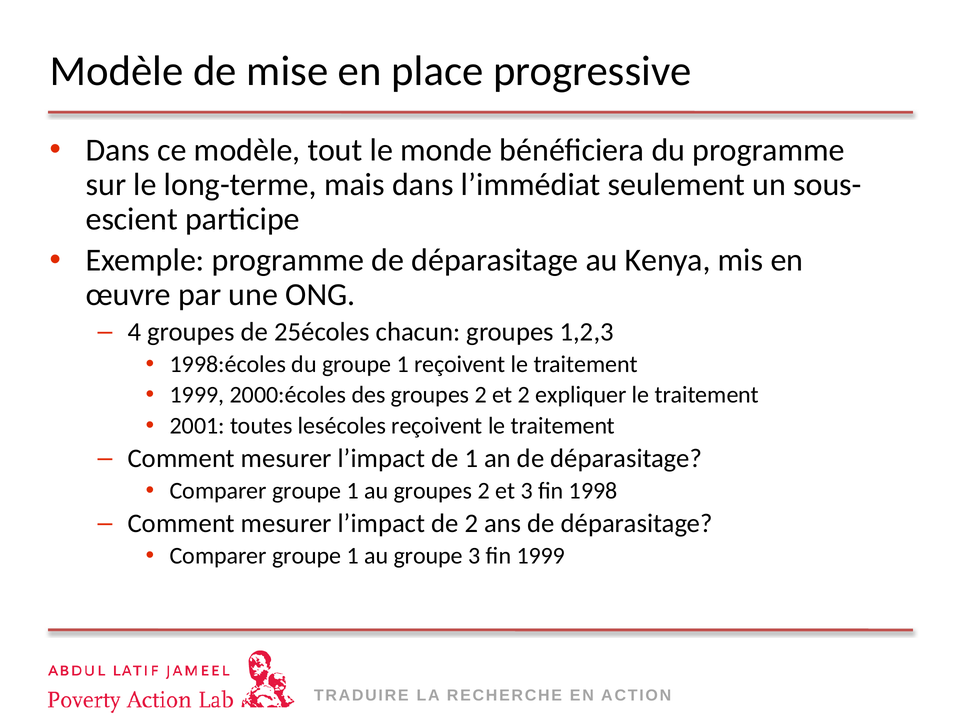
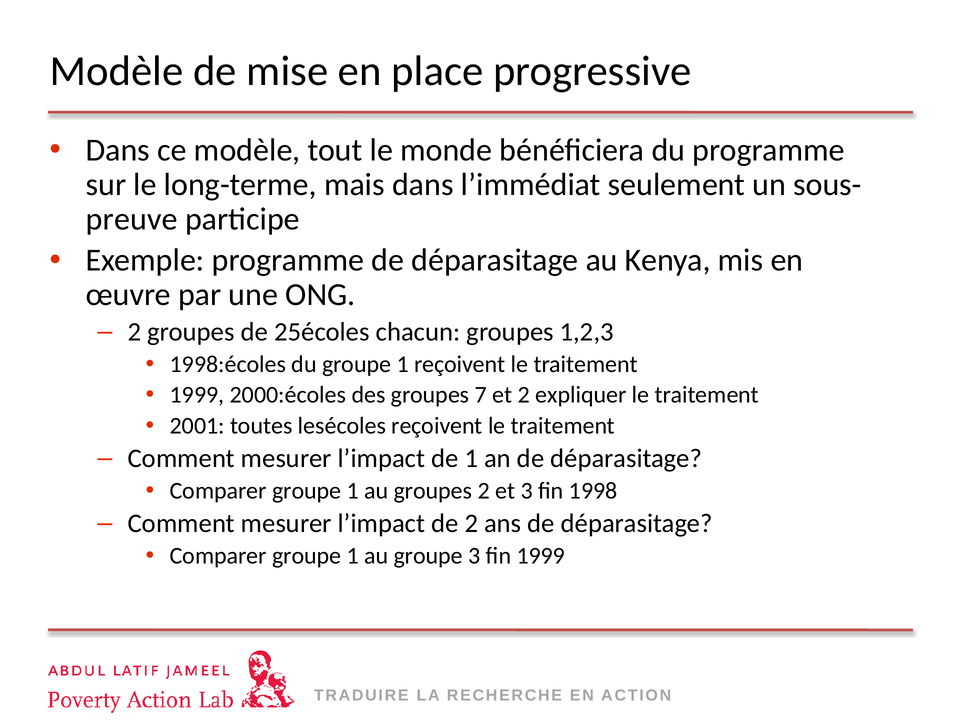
escient: escient -> preuve (132, 219)
4: 4 -> 2 (134, 332)
des groupes 2: 2 -> 7 (481, 395)
